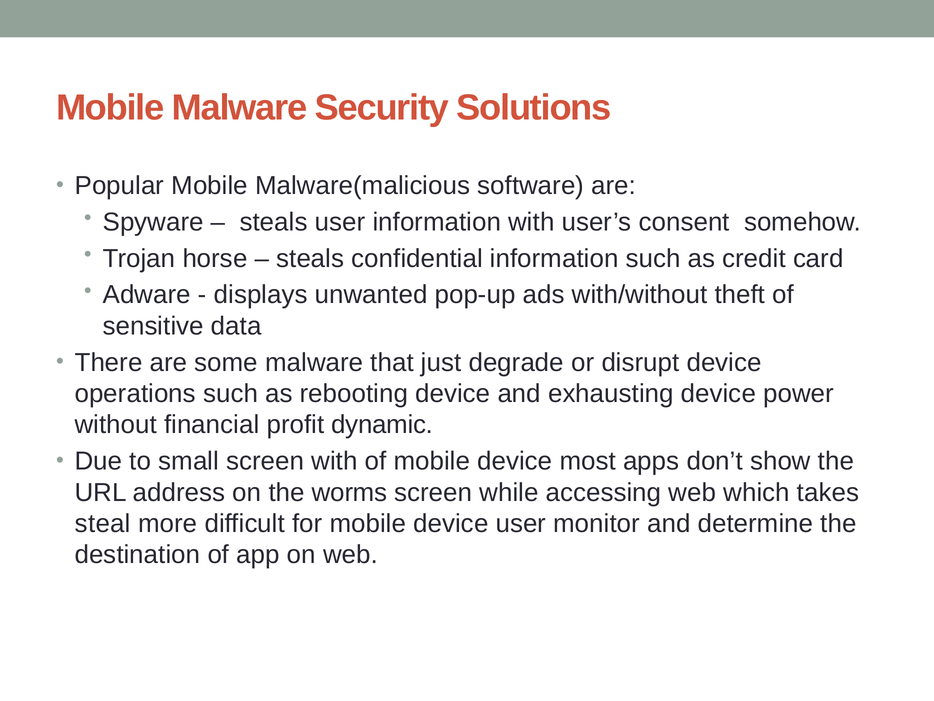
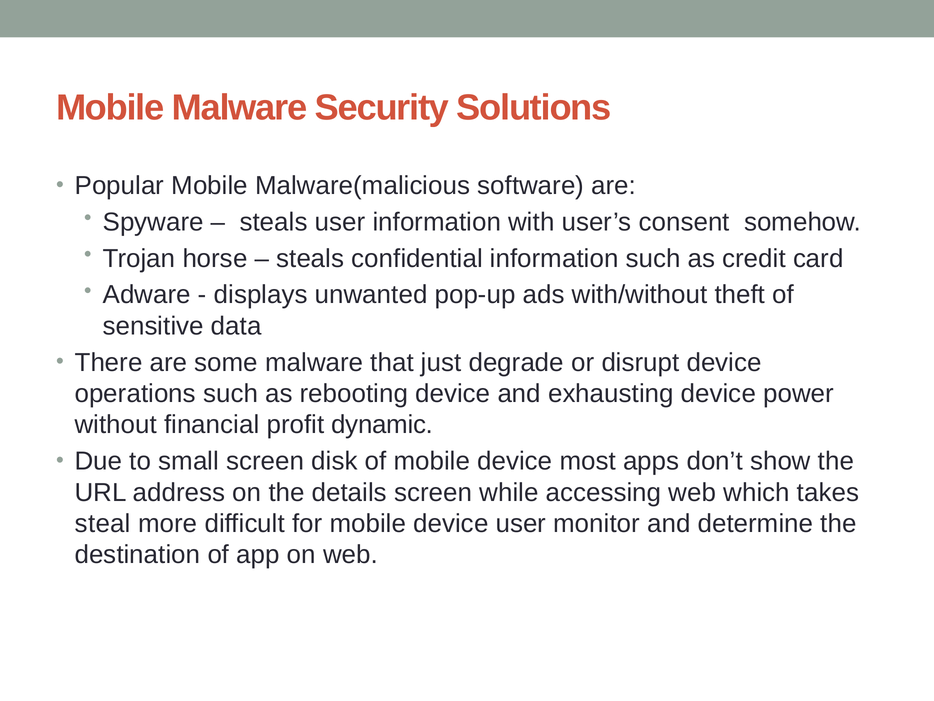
screen with: with -> disk (334, 461)
worms: worms -> details (349, 492)
